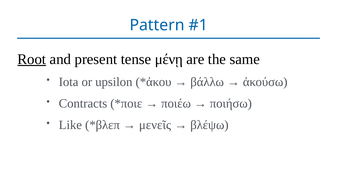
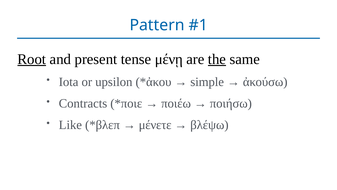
the underline: none -> present (217, 59)
βάλλω: βάλλω -> simple (207, 82)
μενεῖς: μενεῖς -> μένετε (155, 125)
